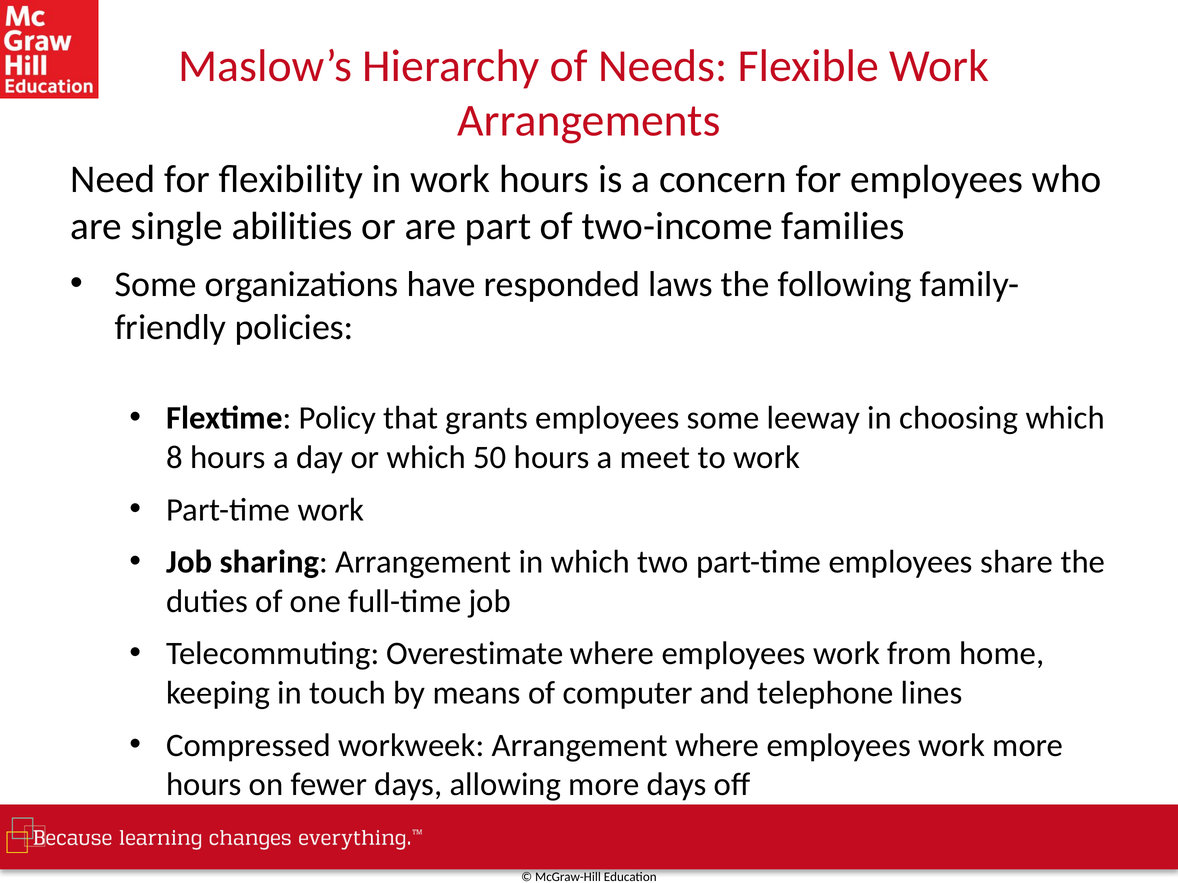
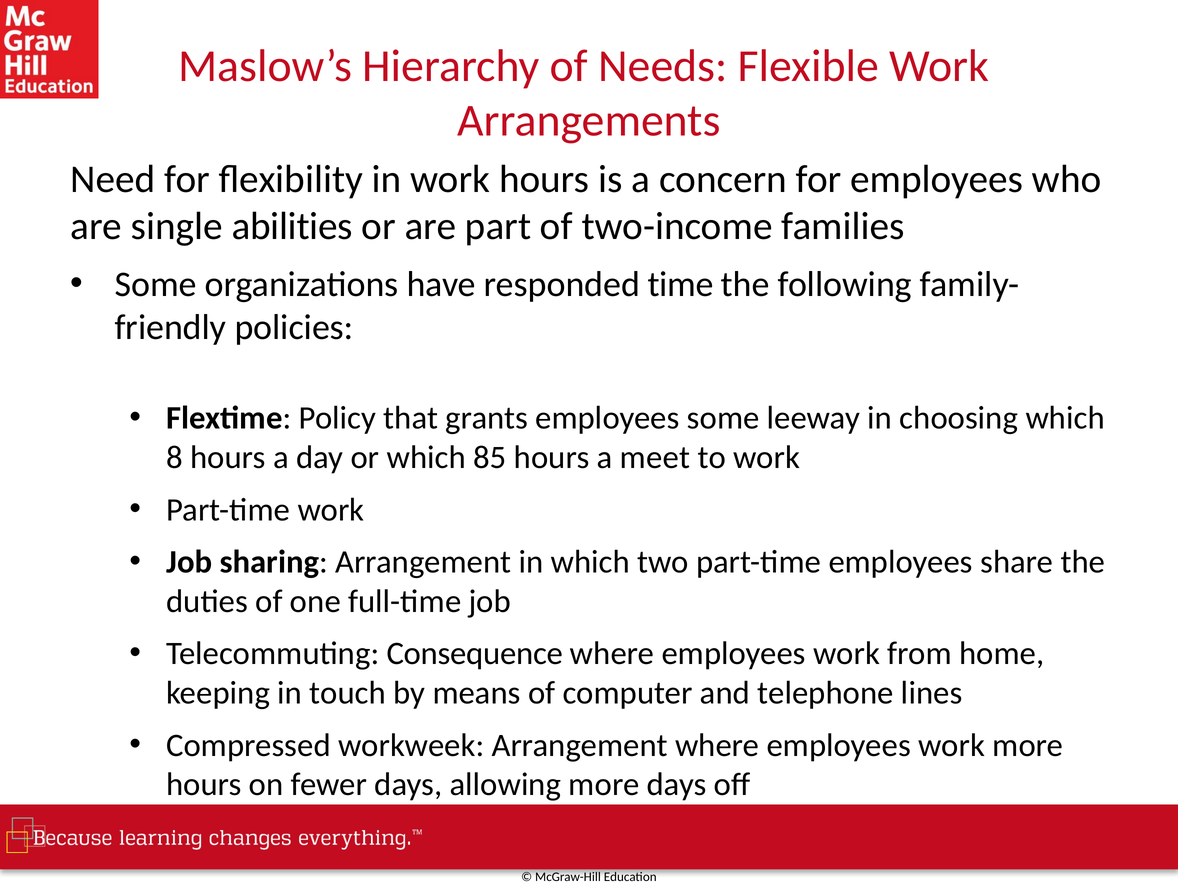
laws: laws -> time (681, 284)
50: 50 -> 85 (490, 458)
Overestimate: Overestimate -> Consequence (475, 654)
